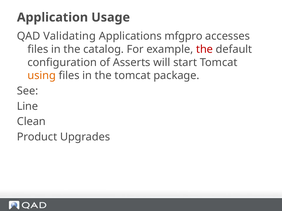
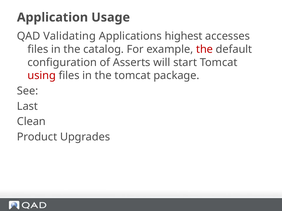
mfgpro: mfgpro -> highest (184, 36)
using colour: orange -> red (42, 76)
Line: Line -> Last (27, 106)
